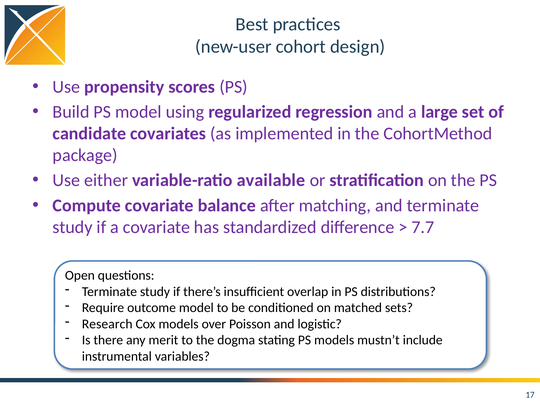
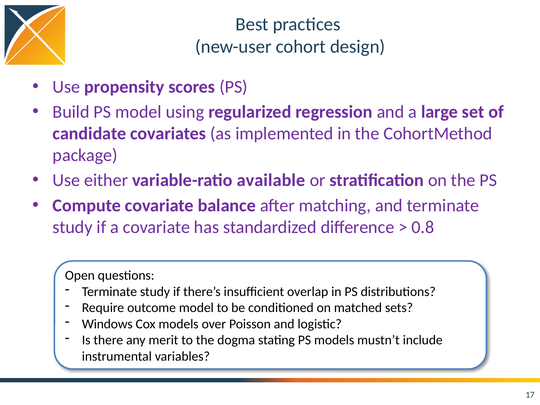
7.7: 7.7 -> 0.8 (423, 227)
Research: Research -> Windows (107, 324)
